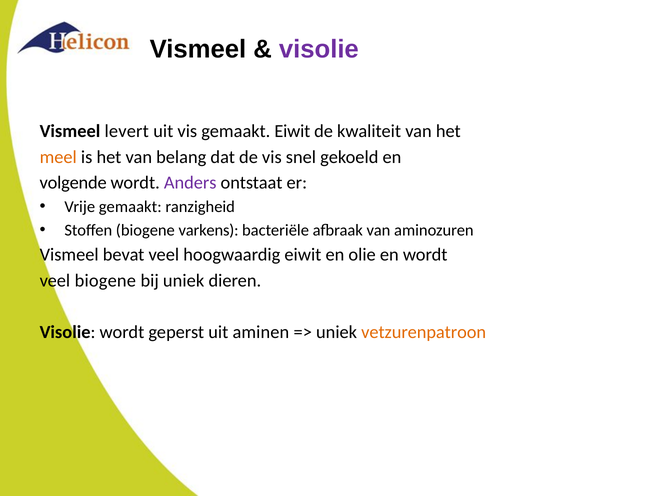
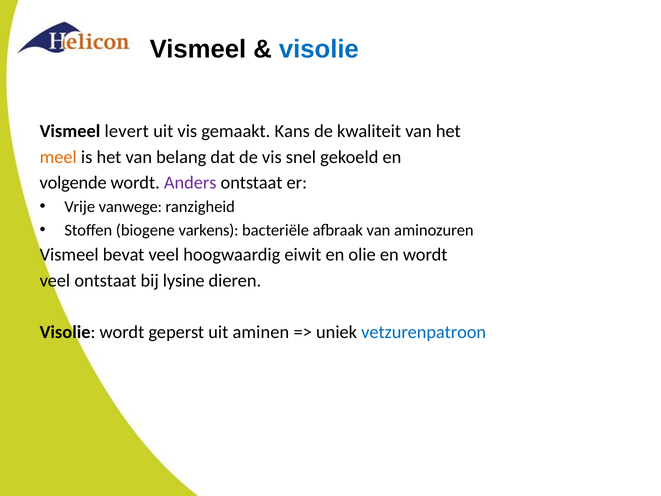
visolie colour: purple -> blue (319, 49)
gemaakt Eiwit: Eiwit -> Kans (292, 131)
Vrije gemaakt: gemaakt -> vanwege (130, 207)
veel biogene: biogene -> ontstaat (105, 280)
bij uniek: uniek -> lysine (184, 280)
vetzurenpatroon colour: orange -> blue (424, 332)
